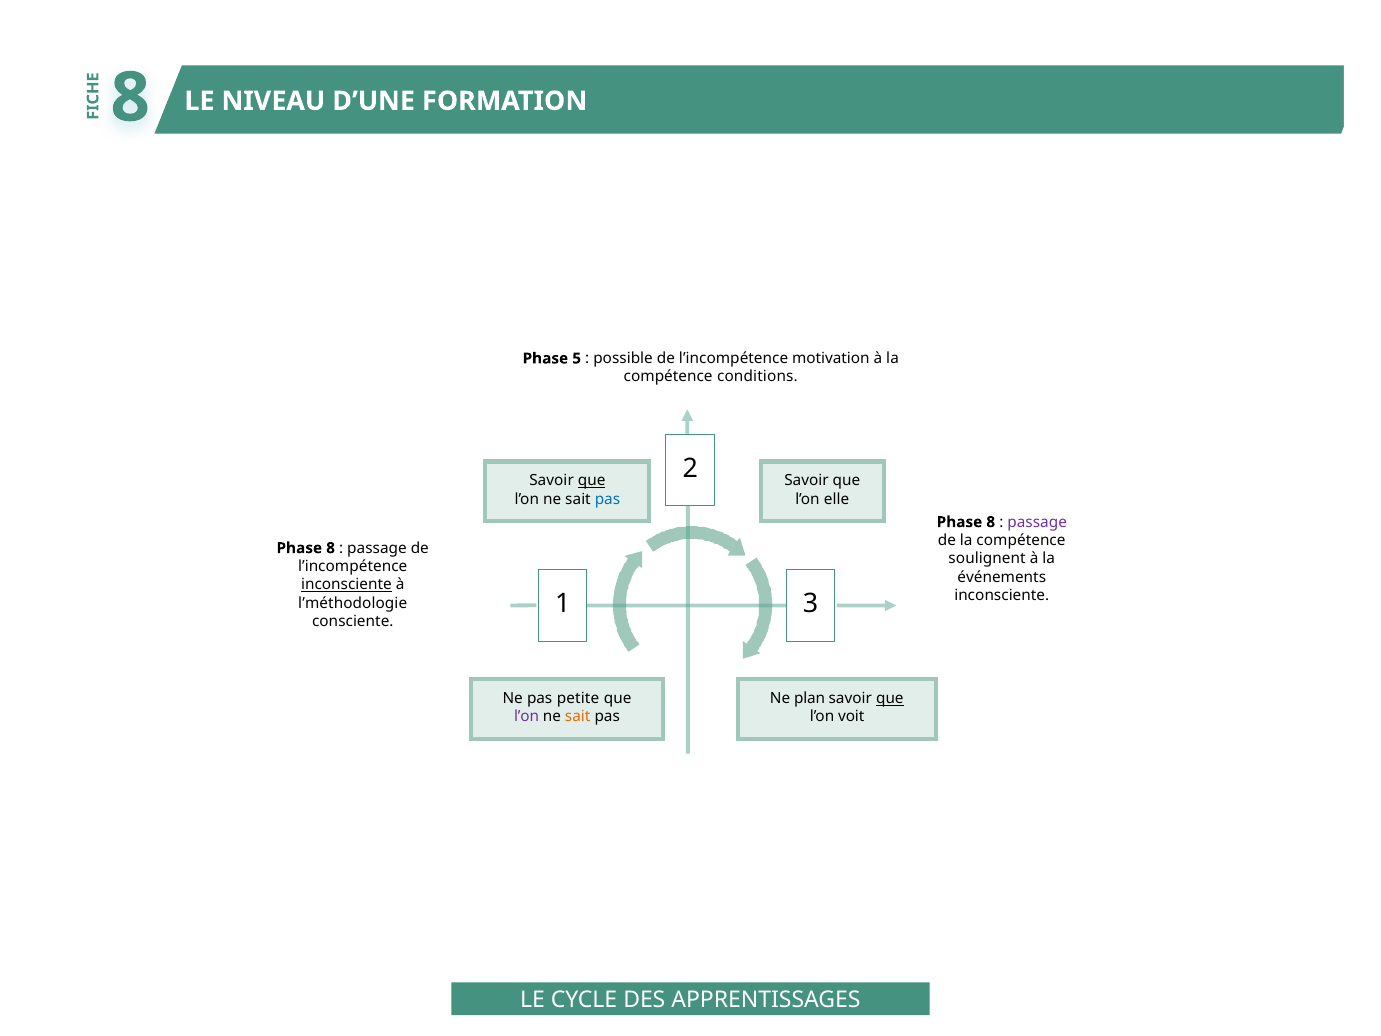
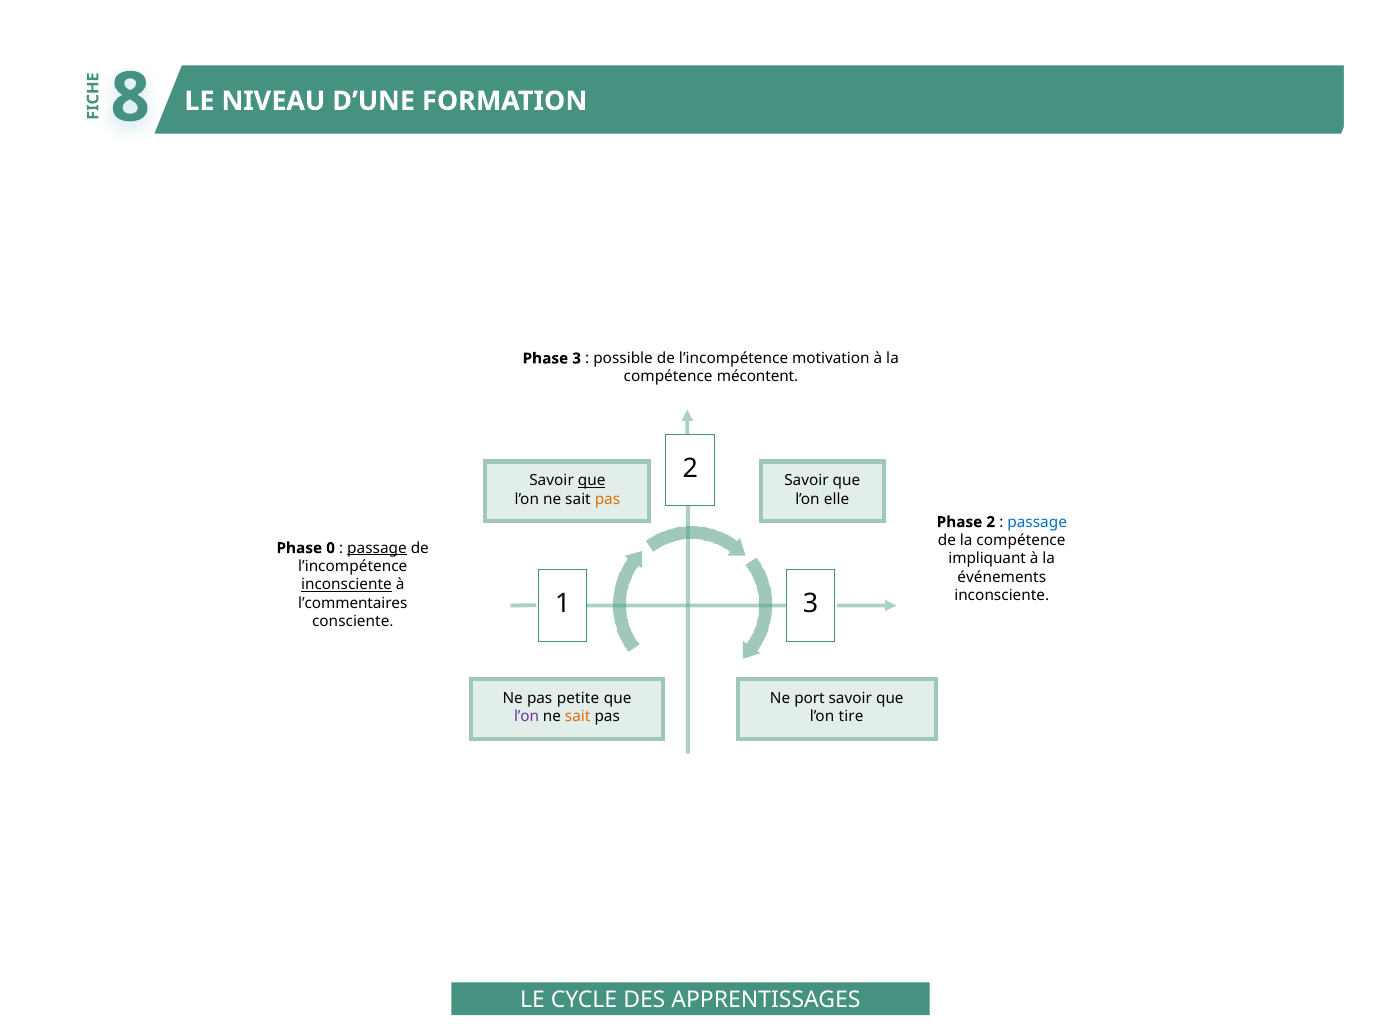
Phase 5: 5 -> 3 (577, 358)
conditions: conditions -> mécontent (758, 377)
pas colour: blue -> orange (608, 499)
8: 8 -> 2 (991, 522)
passage colour: purple -> blue (1037, 522)
8: 8 -> 0 (331, 548)
passage underline: none -> present (377, 548)
soulignent: soulignent -> impliquant (987, 559)
l’méthodologie: l’méthodologie -> l’commentaires (353, 603)
plan: plan -> port (810, 698)
que underline: present -> none (890, 698)
voit: voit -> tire (851, 717)
